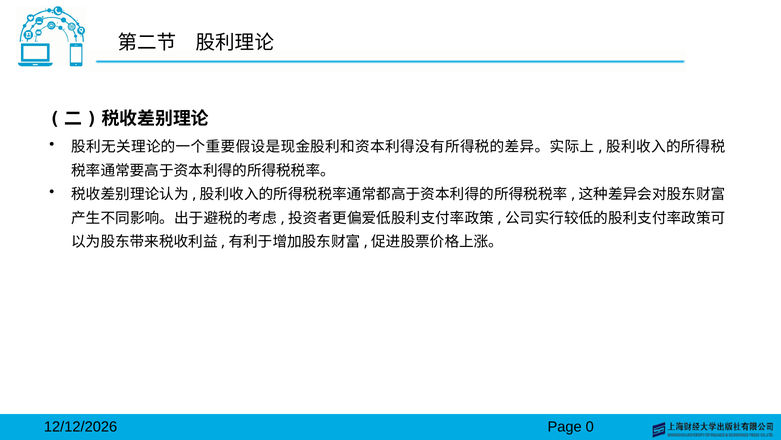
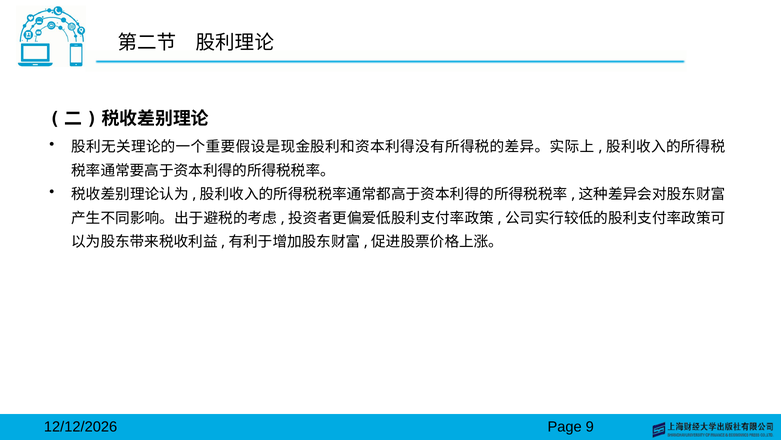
0: 0 -> 9 (590, 426)
